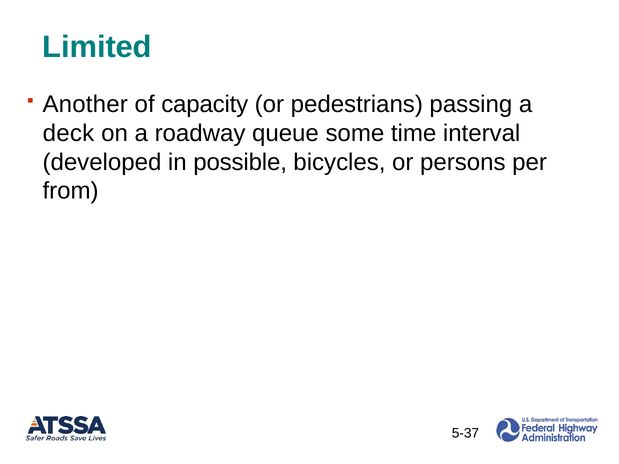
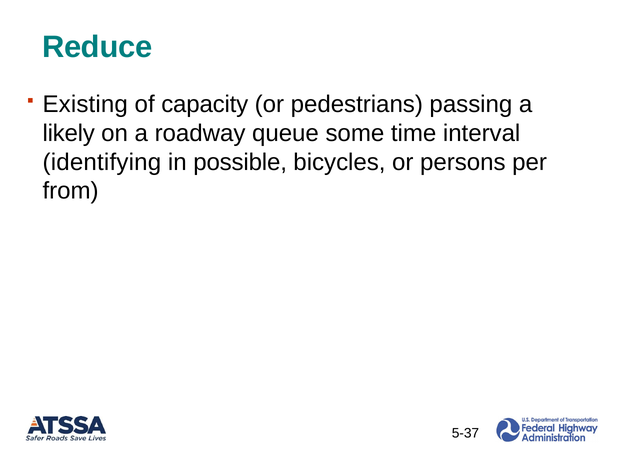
Limited: Limited -> Reduce (97, 47)
Another: Another -> Existing (85, 104)
deck: deck -> likely (69, 133)
developed: developed -> identifying (102, 162)
